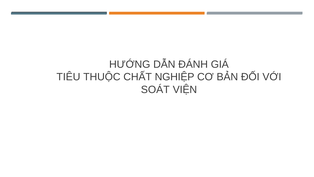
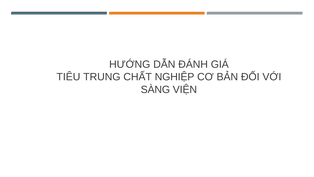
THUỘC: THUỘC -> TRUNG (102, 77)
SOÁT: SOÁT -> SÀNG (155, 89)
